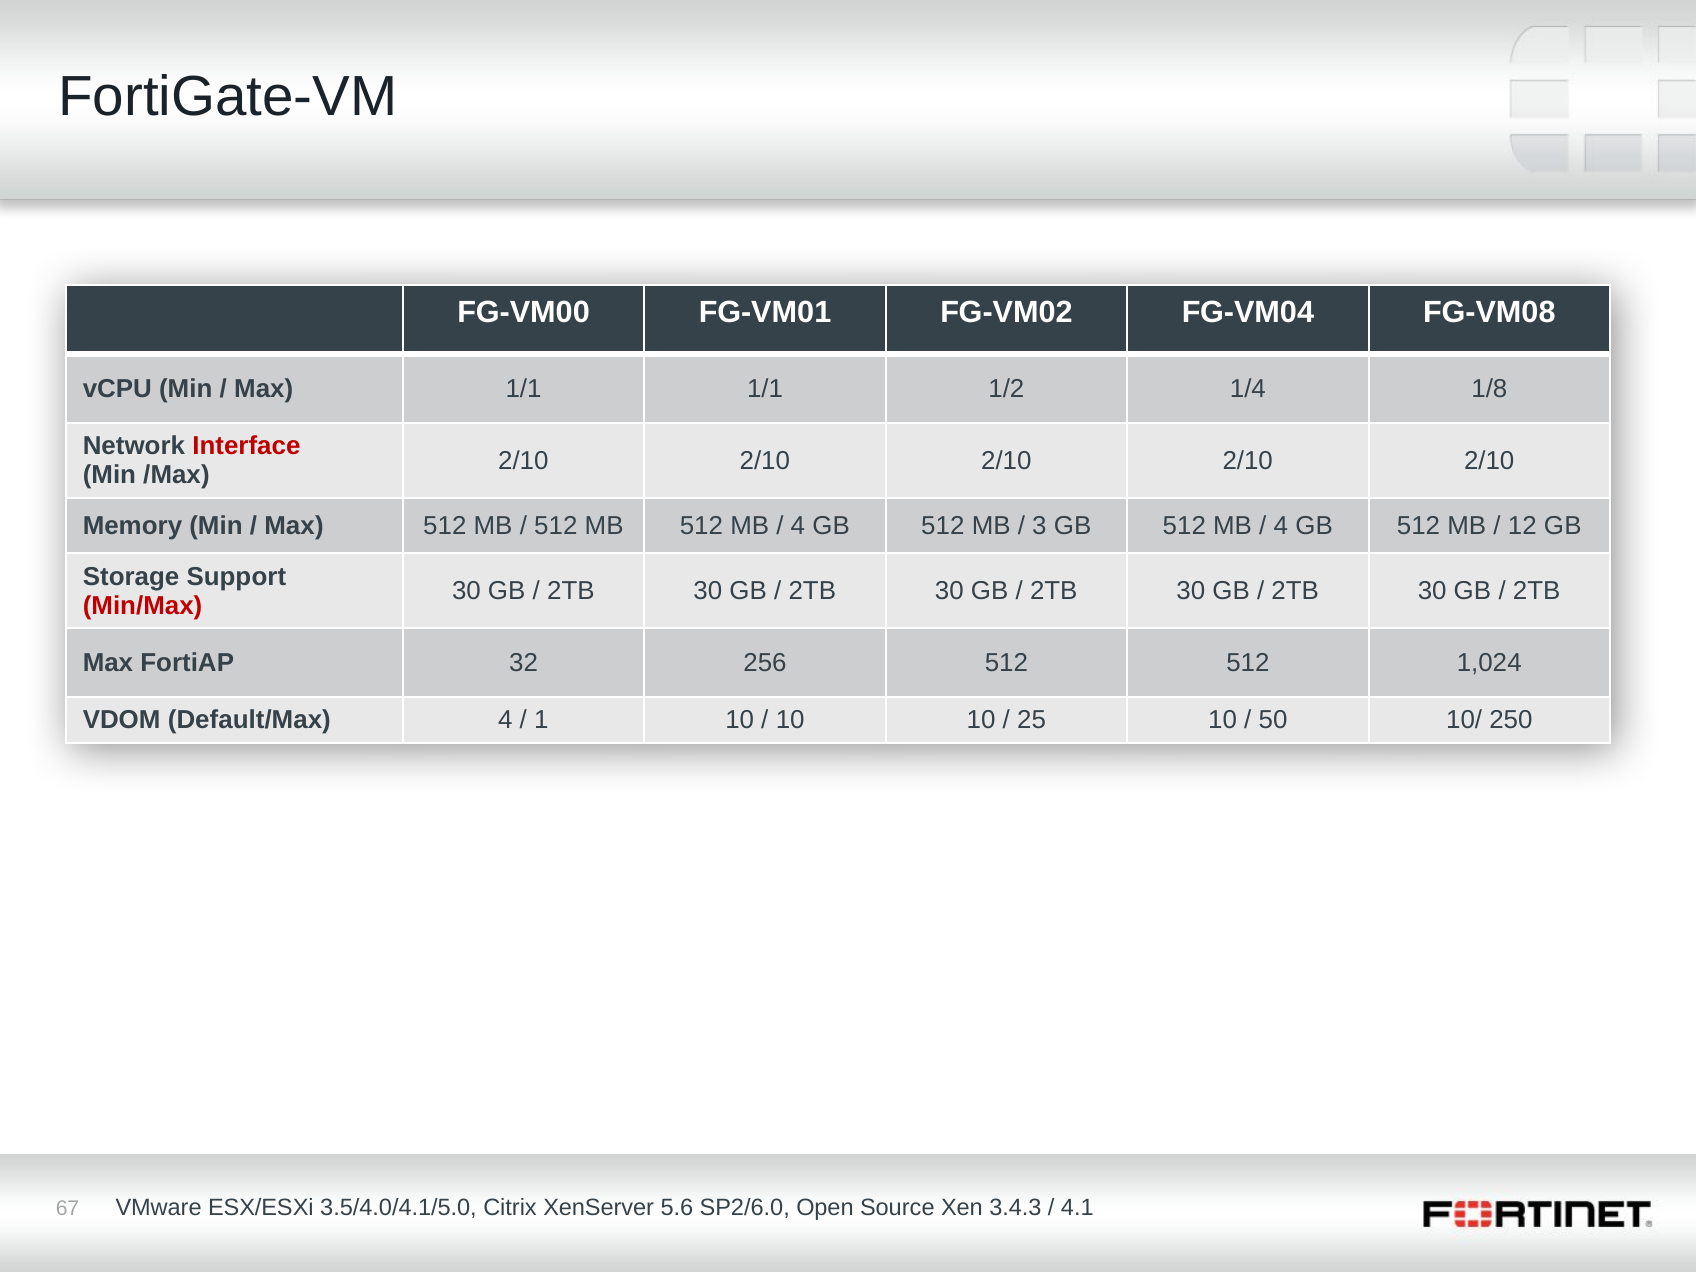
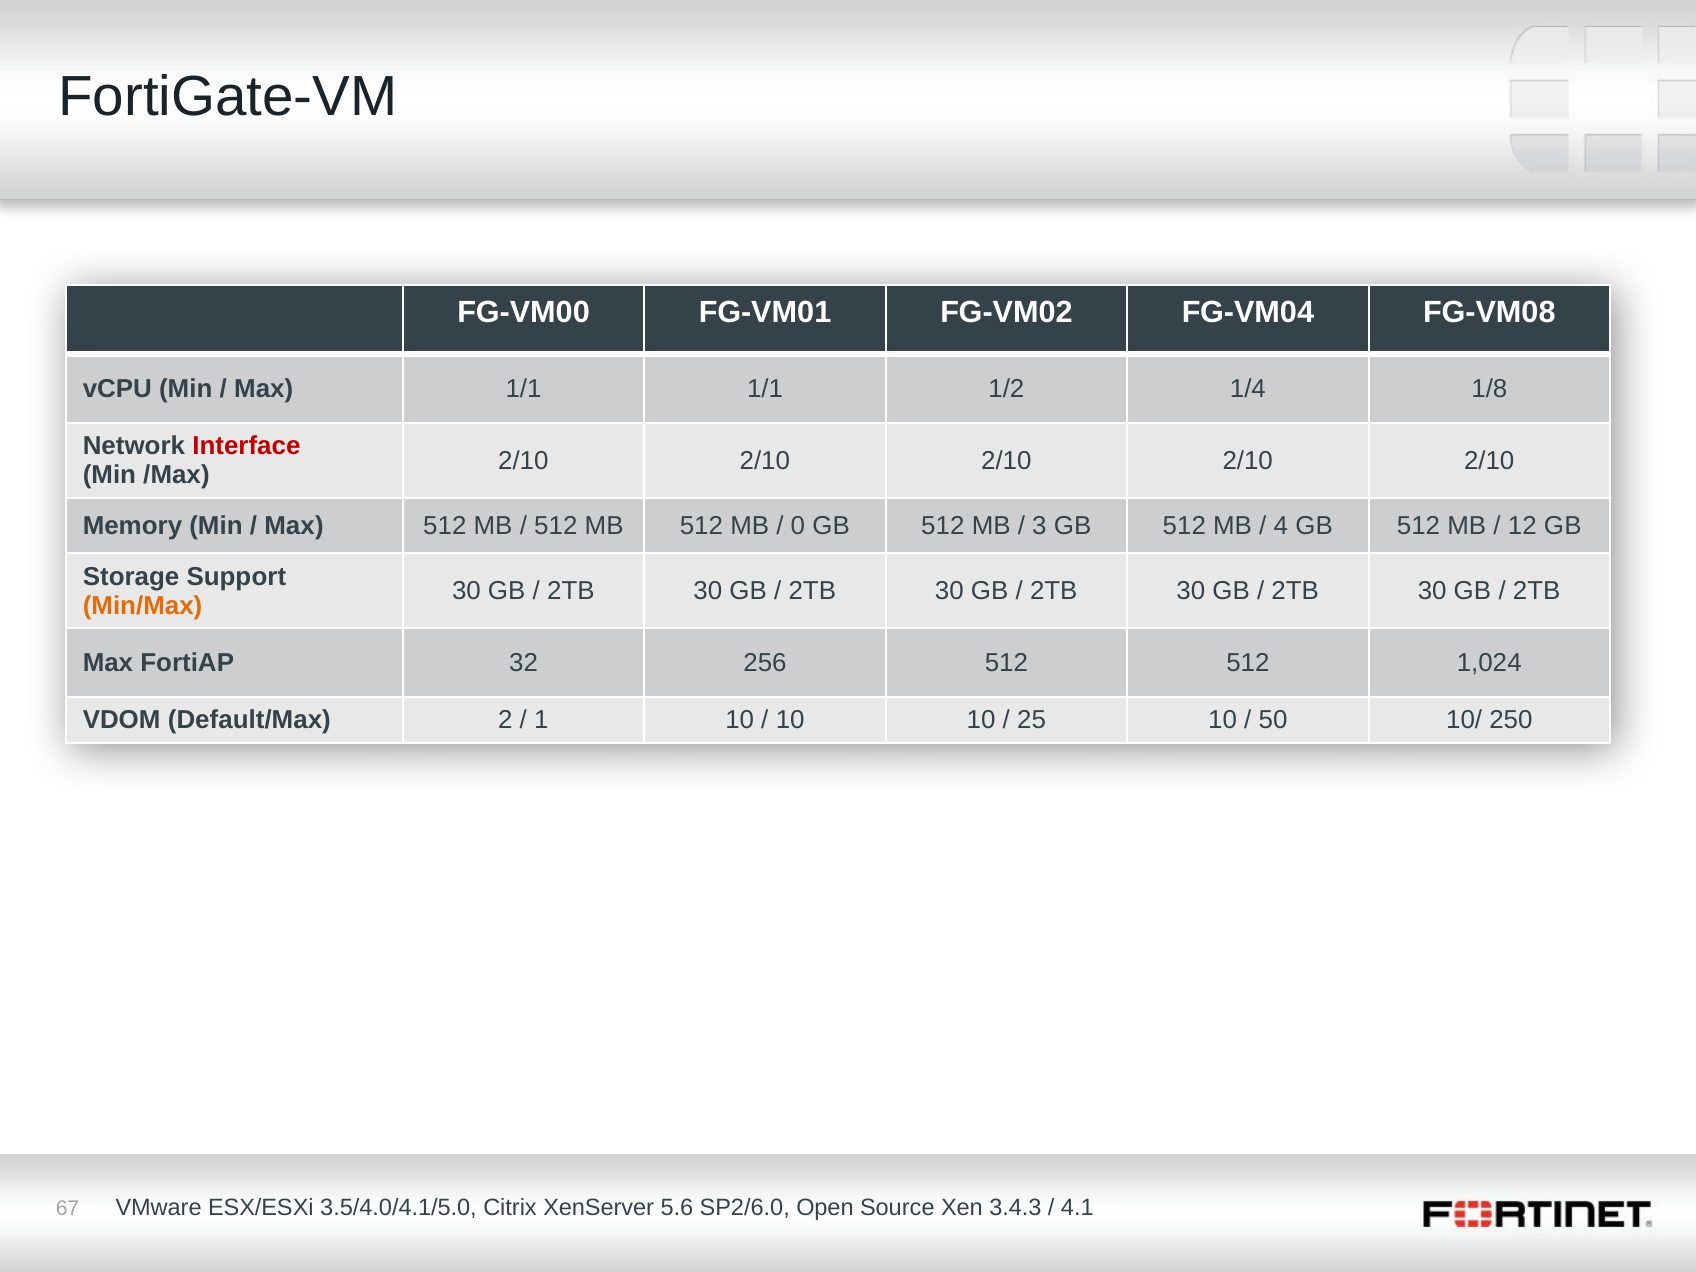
4: 4 -> 0 (798, 526)
Min/Max colour: red -> orange (143, 606)
Default/Max 4: 4 -> 2 (505, 720)
